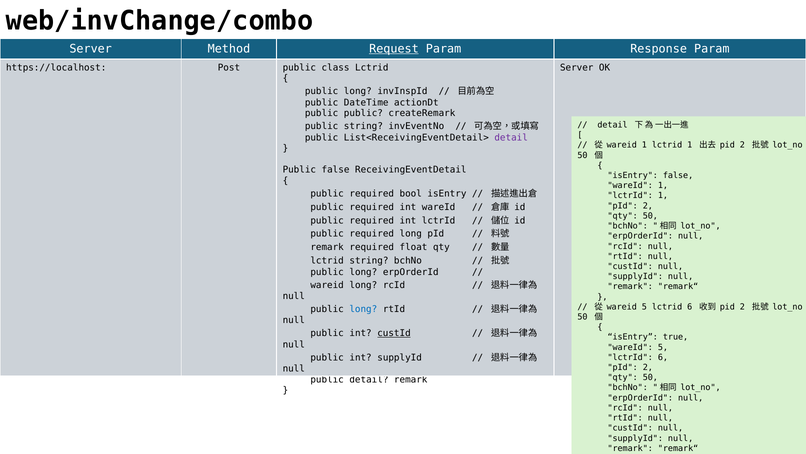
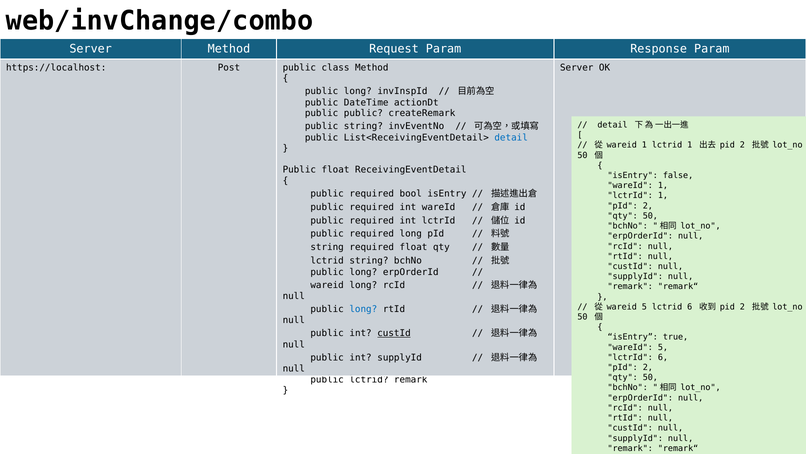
Request underline: present -> none (394, 49)
class Lctrid: Lctrid -> Method (372, 67)
detail colour: purple -> blue (511, 137)
Public false: false -> float (336, 170)
remark: remark -> string (327, 247)
public detail: detail -> lctrid (369, 379)
